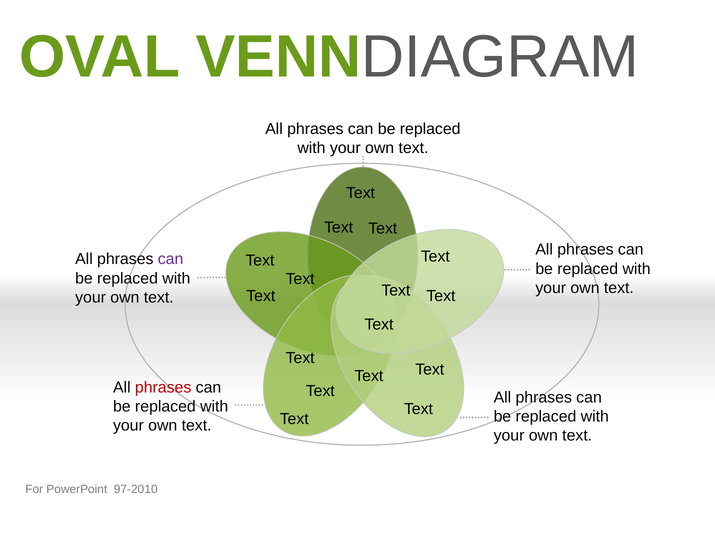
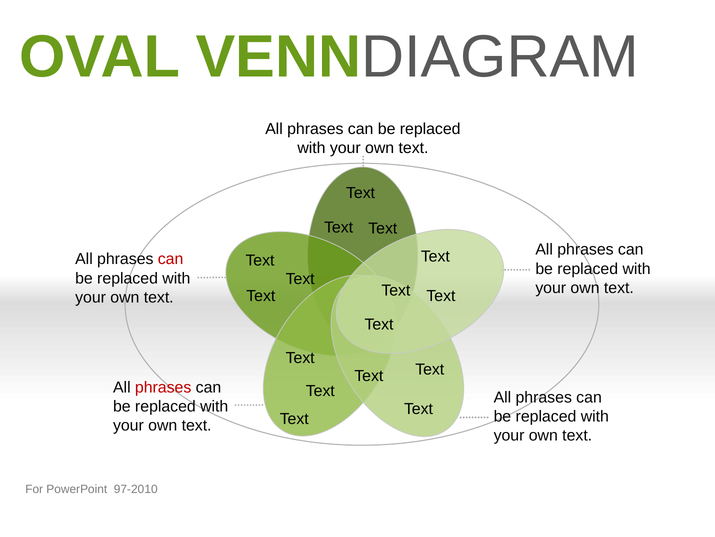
can colour: purple -> red (171, 259)
